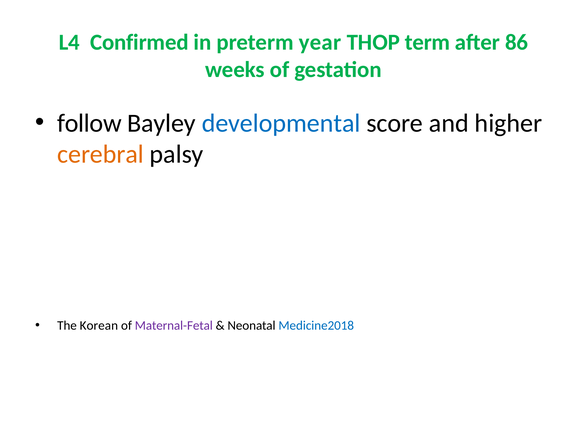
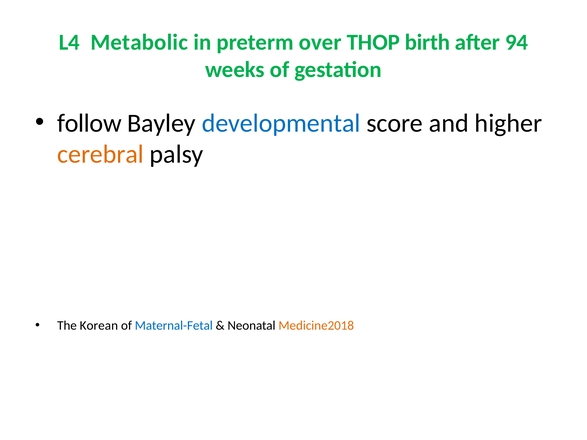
Confirmed: Confirmed -> Metabolic (139, 42)
year: year -> over (320, 42)
term: term -> birth (428, 42)
86: 86 -> 94 (517, 42)
Maternal-Fetal colour: purple -> blue (174, 326)
Medicine2018 colour: blue -> orange (316, 326)
